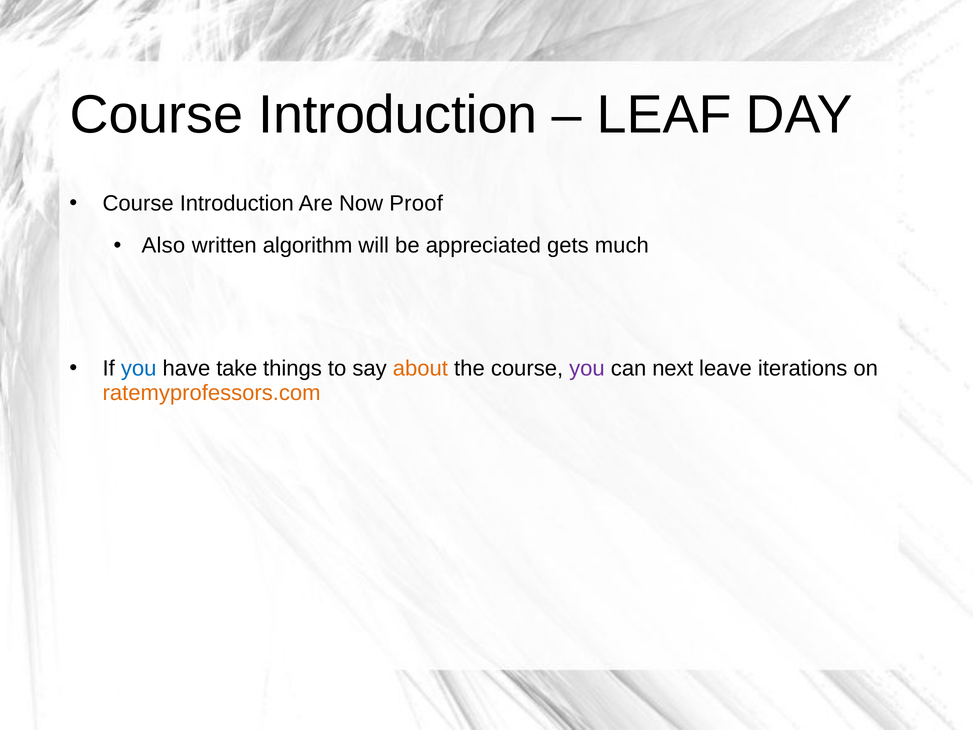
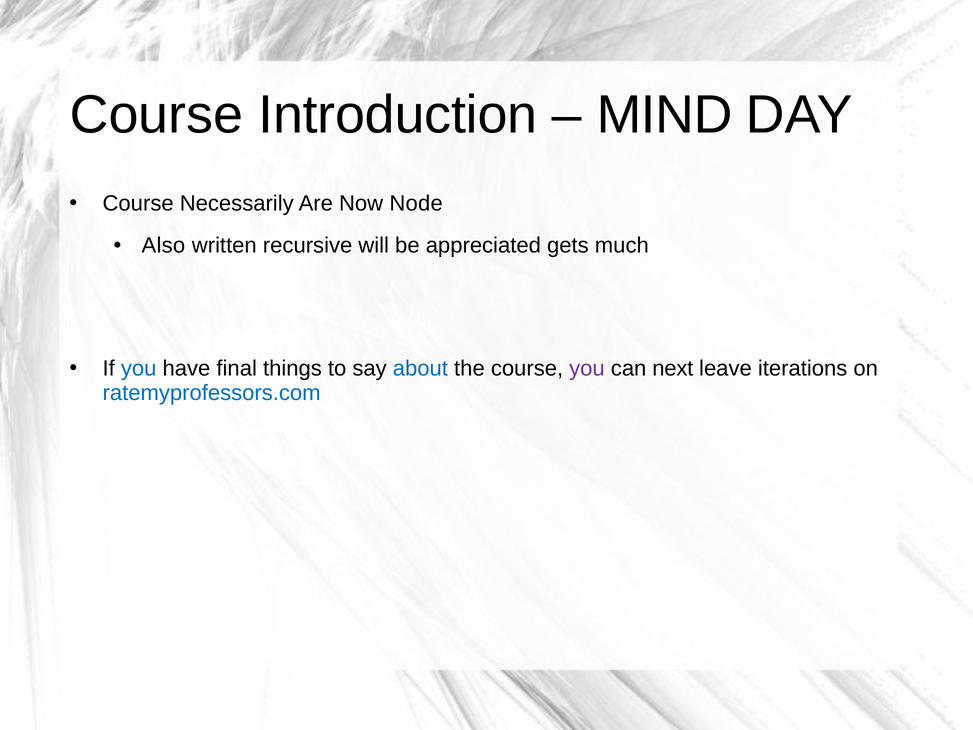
LEAF: LEAF -> MIND (665, 115)
Introduction: Introduction -> Necessarily (237, 203)
Proof: Proof -> Node (416, 203)
algorithm: algorithm -> recursive (308, 245)
take: take -> final (237, 368)
about colour: orange -> blue (420, 368)
ratemyprofessors.com colour: orange -> blue (212, 393)
